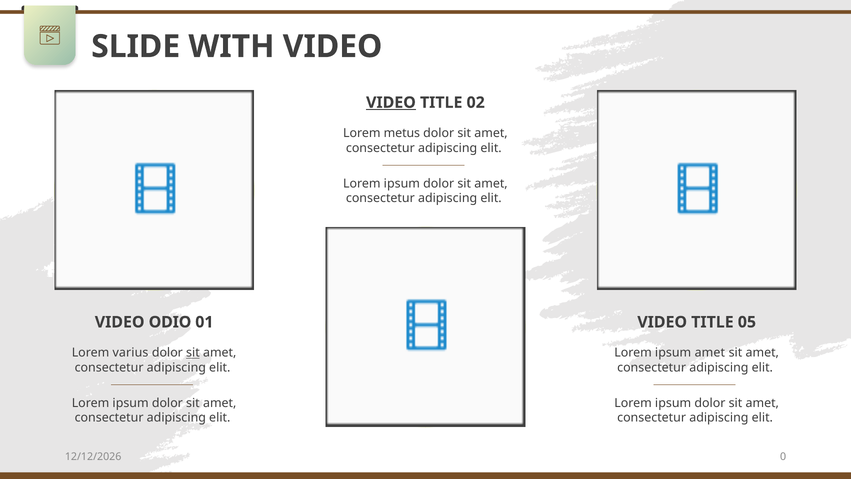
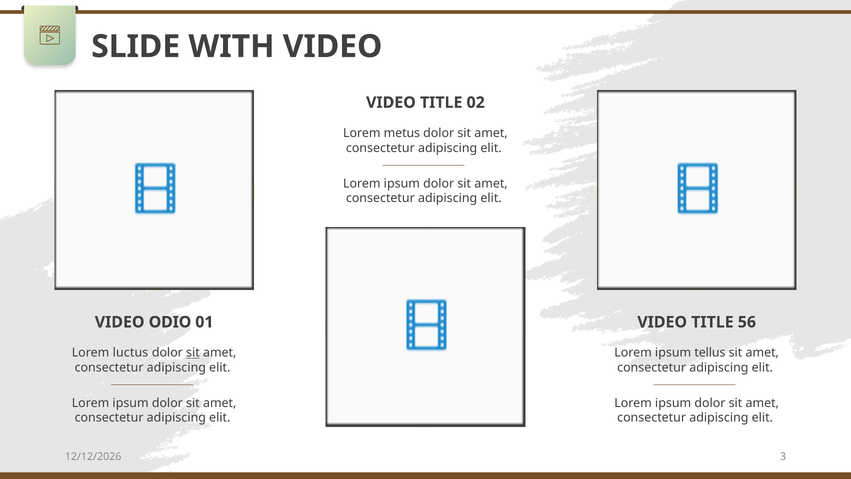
VIDEO underline: present -> none (391, 102)
05: 05 -> 56 (747, 322)
varius: varius -> luctus (130, 353)
ipsum amet: amet -> tellus (710, 353)
0: 0 -> 3 (783, 456)
